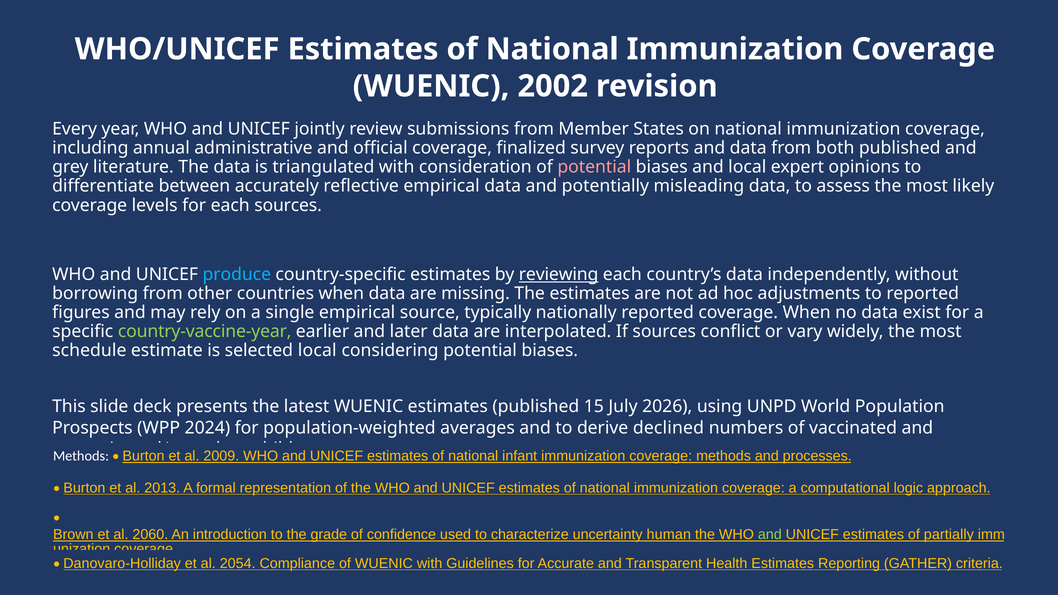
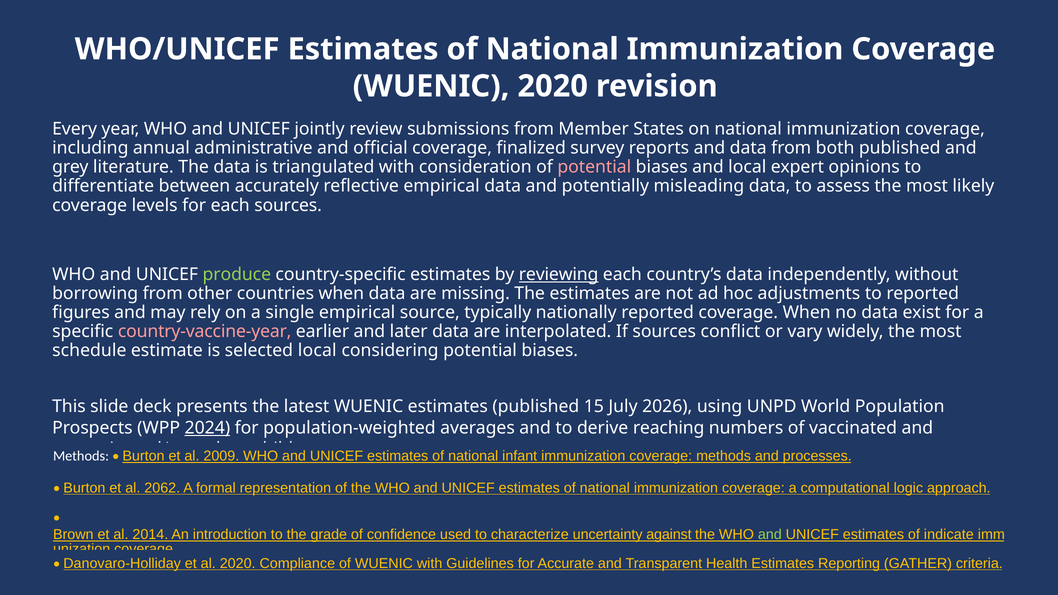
WUENIC 2002: 2002 -> 2020 (553, 86)
produce colour: light blue -> light green (237, 275)
country-vaccine-year colour: light green -> pink (205, 332)
2024 underline: none -> present (207, 428)
declined: declined -> reaching (669, 428)
2013: 2013 -> 2062 (162, 488)
2060: 2060 -> 2014 (150, 535)
human: human -> against (669, 535)
partially: partially -> indicate (949, 535)
al 2054: 2054 -> 2020 (238, 563)
